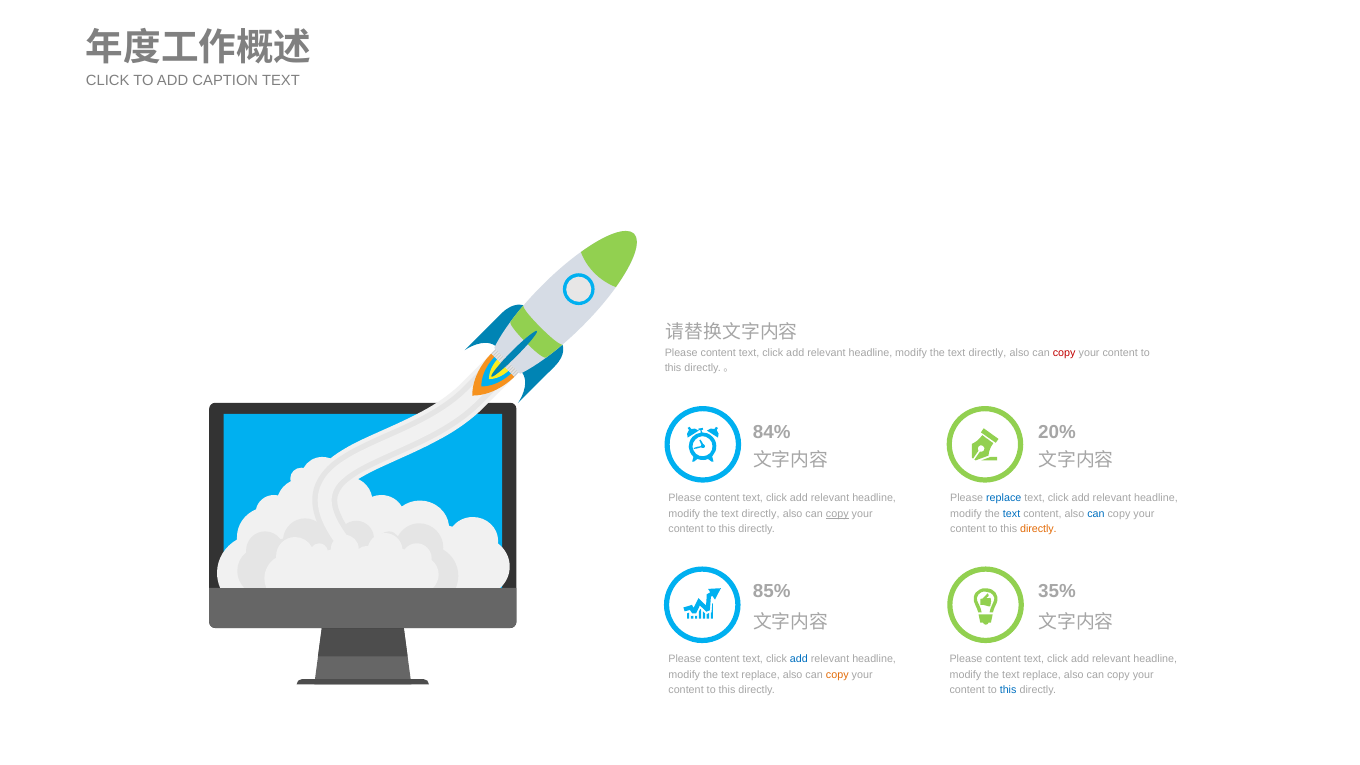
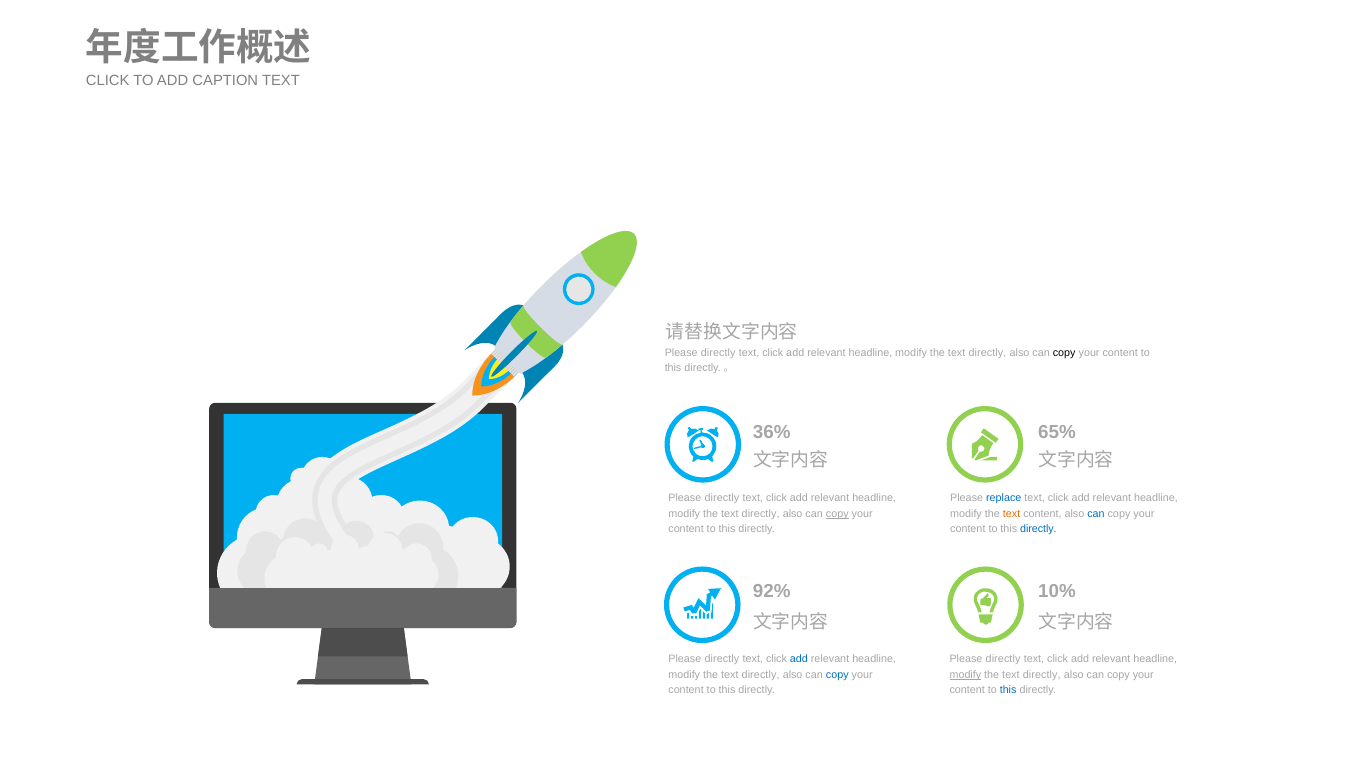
content: content -> directly (718, 353)
copy colour: red -> black (1064, 353)
84%: 84% -> 36% (772, 432)
20%: 20% -> 65% (1057, 432)
content: content -> directly (722, 498)
text colour: blue -> orange (1012, 514)
directly colour: orange -> blue (1038, 529)
85%: 85% -> 92% (772, 592)
35%: 35% -> 10% (1057, 592)
content: content -> directly (722, 659)
content: content -> directly (1003, 659)
replace: replace -> directly (761, 675)
copy colour: orange -> blue (837, 675)
modify underline: none -> present (965, 675)
replace: replace -> directly (1042, 675)
